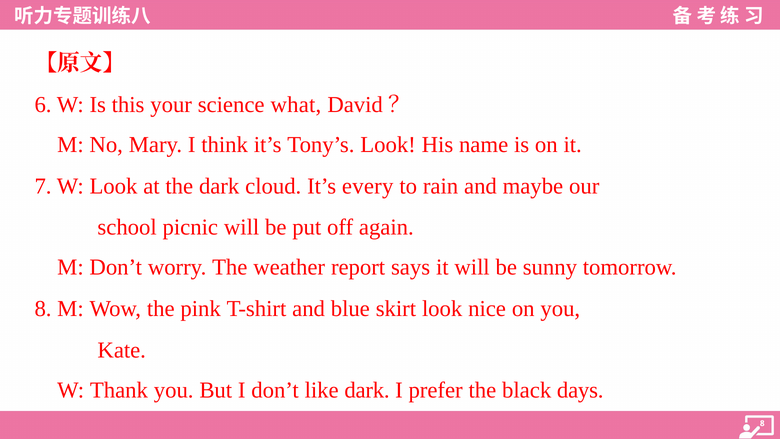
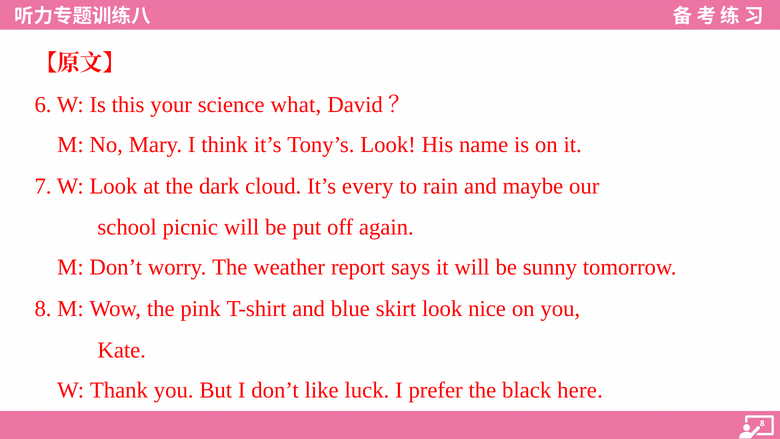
like dark: dark -> luck (367, 390)
days: days -> here (580, 390)
